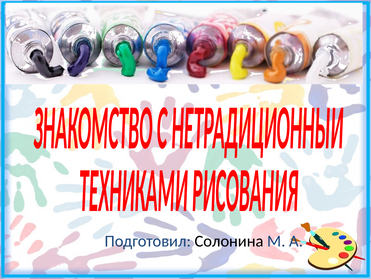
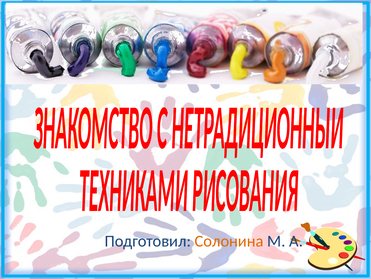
Солонина colour: black -> orange (229, 241)
